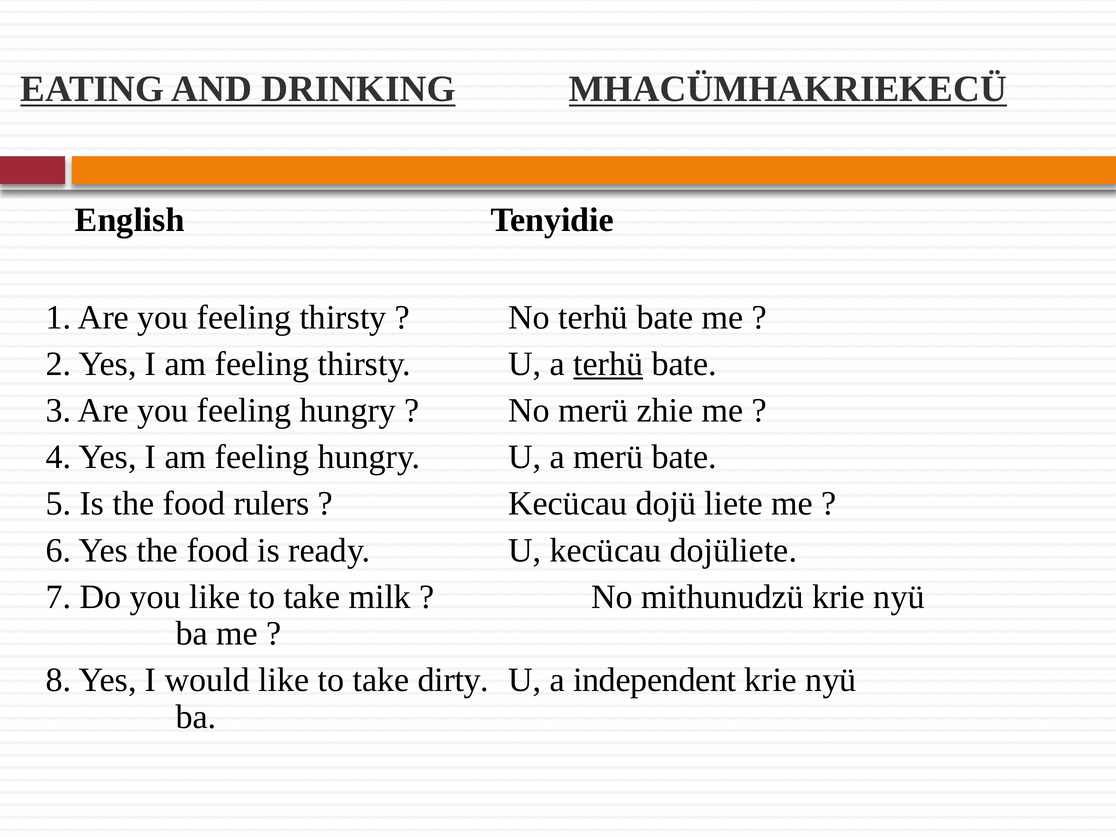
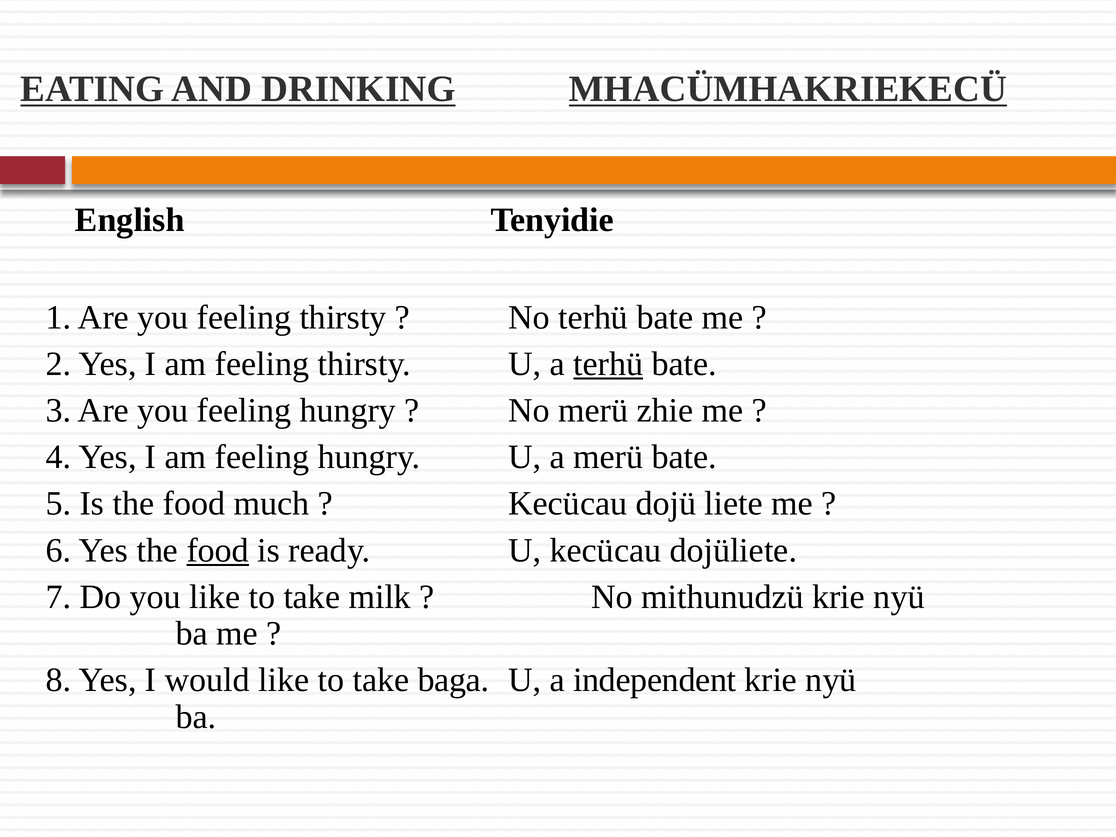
rulers: rulers -> much (271, 504)
food underline: none -> present (218, 550)
dirty: dirty -> baga (453, 680)
